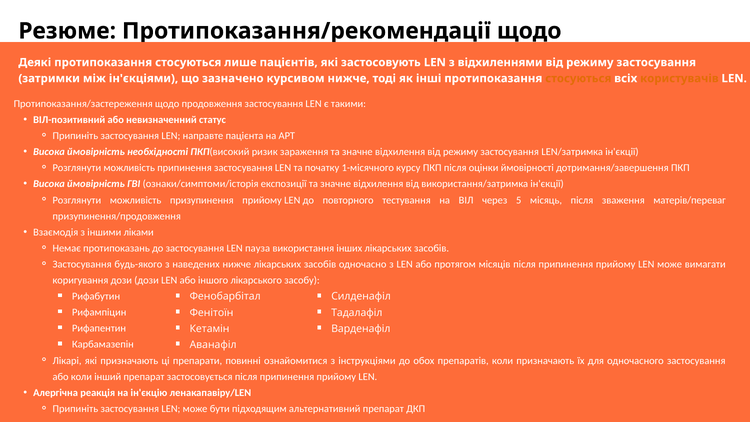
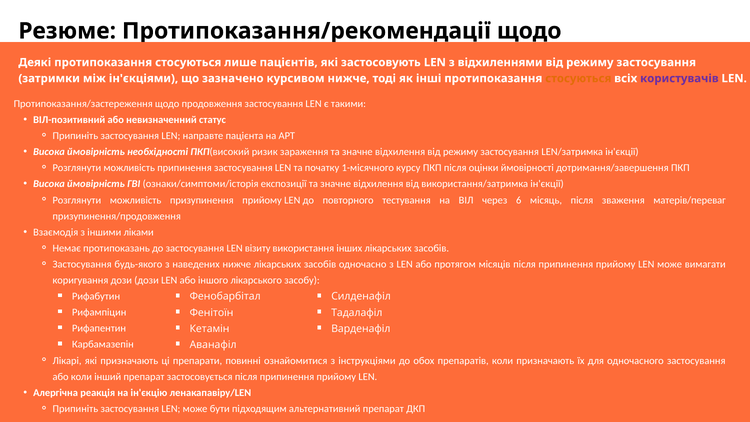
користувачів colour: orange -> purple (679, 78)
5: 5 -> 6 (519, 200)
пауза: пауза -> візиту (258, 248)
